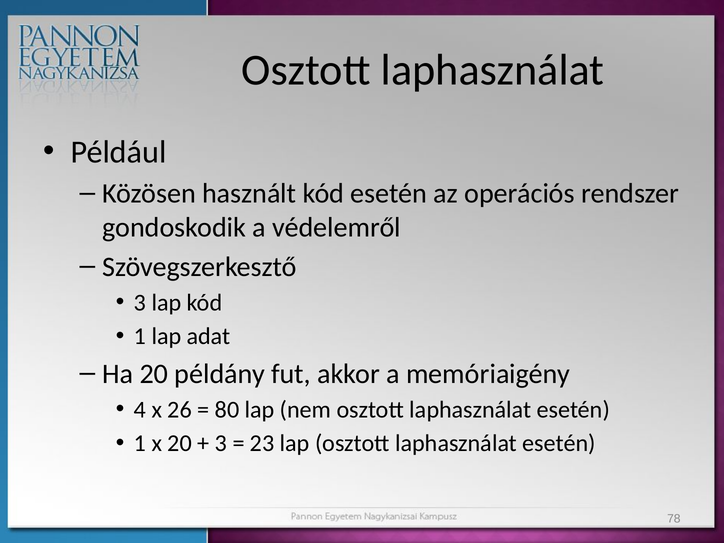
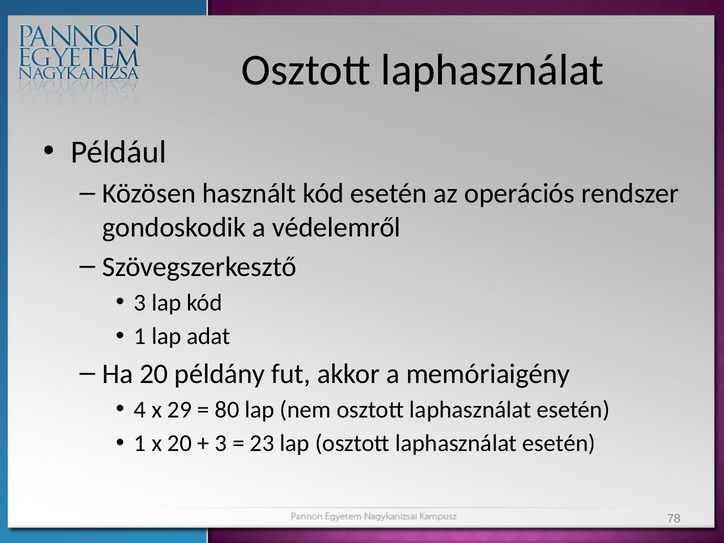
26: 26 -> 29 (180, 410)
